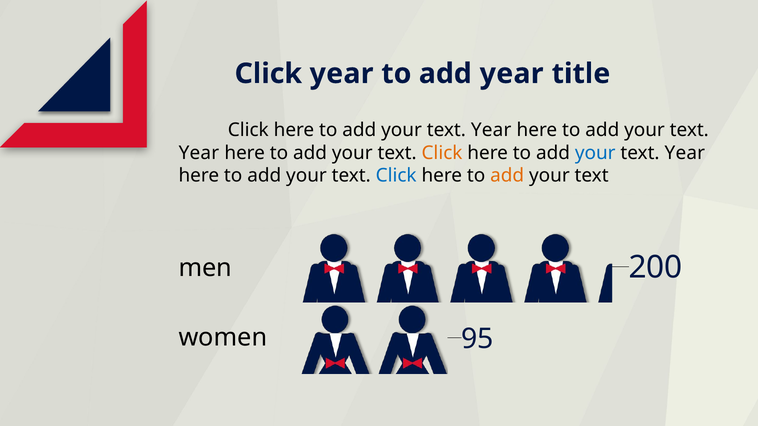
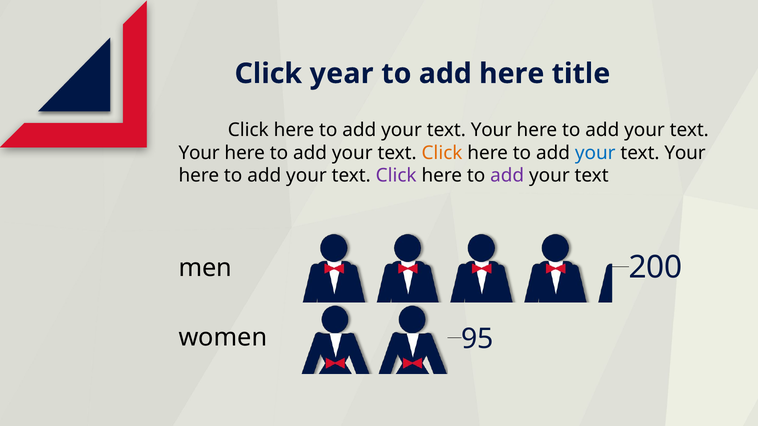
add year: year -> here (512, 74)
Year: Year -> Your (491, 130)
Year: Year -> Your (199, 153)
Year: Year -> Your (685, 153)
Click colour: blue -> purple (396, 176)
add colour: orange -> purple (507, 176)
